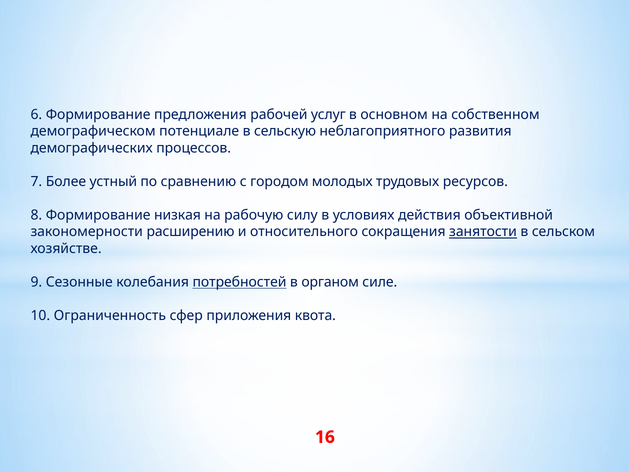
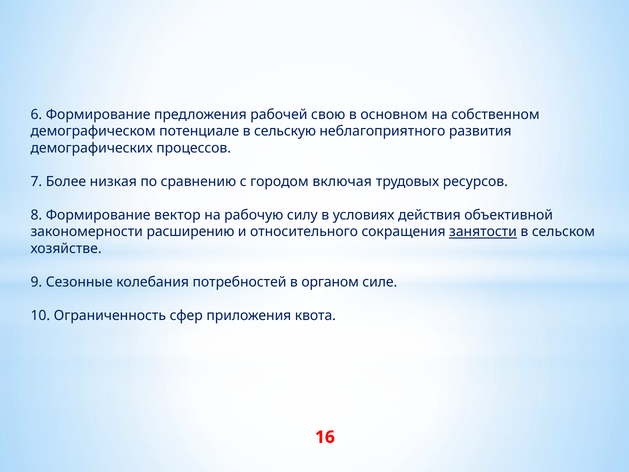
услуг: услуг -> свою (328, 114)
устный: устный -> низкая (113, 181)
молодых: молодых -> включая (342, 181)
низкая: низкая -> вектор (177, 215)
потребностей underline: present -> none (239, 282)
